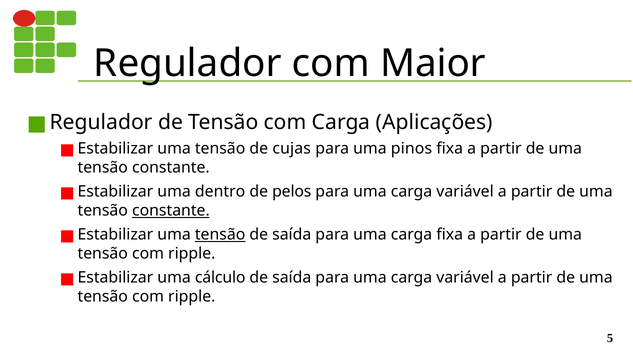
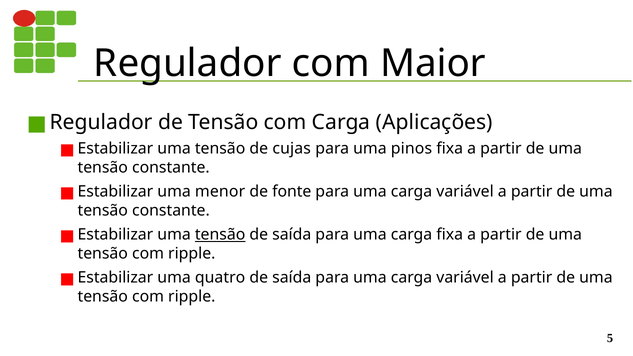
dentro: dentro -> menor (220, 192)
pelos: pelos -> fonte (292, 192)
constante underline: present -> none (171, 211)
cálculo: cálculo -> quatro (220, 278)
